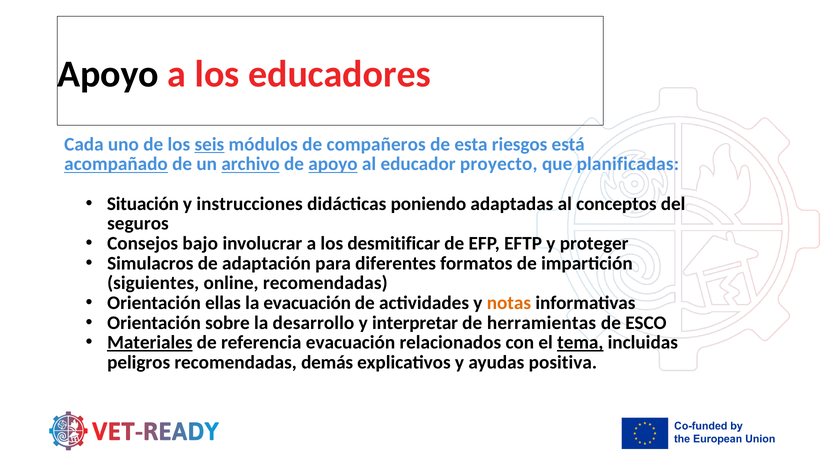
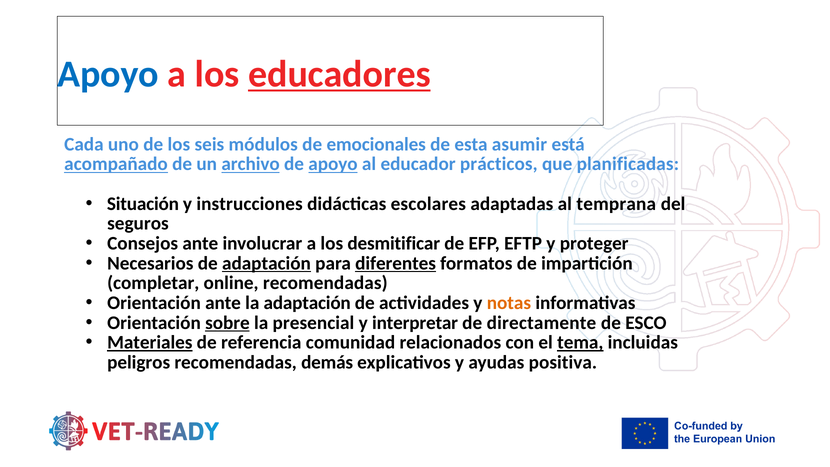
Apoyo colour: black -> blue (108, 74)
educadores underline: none -> present (339, 74)
seis underline: present -> none (209, 144)
compañeros: compañeros -> emocionales (376, 144)
riesgos: riesgos -> asumir (519, 144)
proyecto: proyecto -> prácticos (499, 164)
poniendo: poniendo -> escolares (428, 204)
conceptos: conceptos -> temprana (616, 204)
Consejos bajo: bajo -> ante (200, 243)
Simulacros: Simulacros -> Necesarios (150, 263)
adaptación underline: none -> present (266, 263)
diferentes underline: none -> present (396, 263)
siguientes: siguientes -> completar (153, 283)
Orientación ellas: ellas -> ante (223, 303)
la evacuación: evacuación -> adaptación (307, 303)
sobre underline: none -> present (227, 323)
desarrollo: desarrollo -> presencial (313, 323)
herramientas: herramientas -> directamente (541, 323)
referencia evacuación: evacuación -> comunidad (351, 342)
